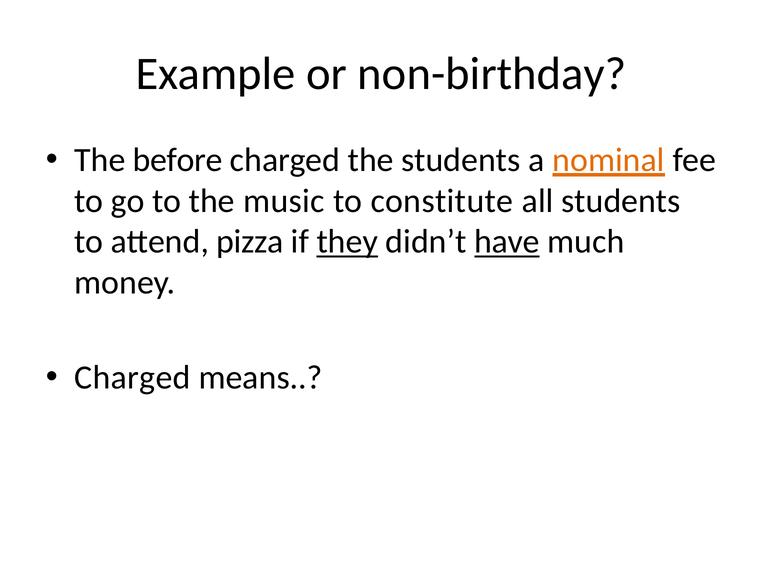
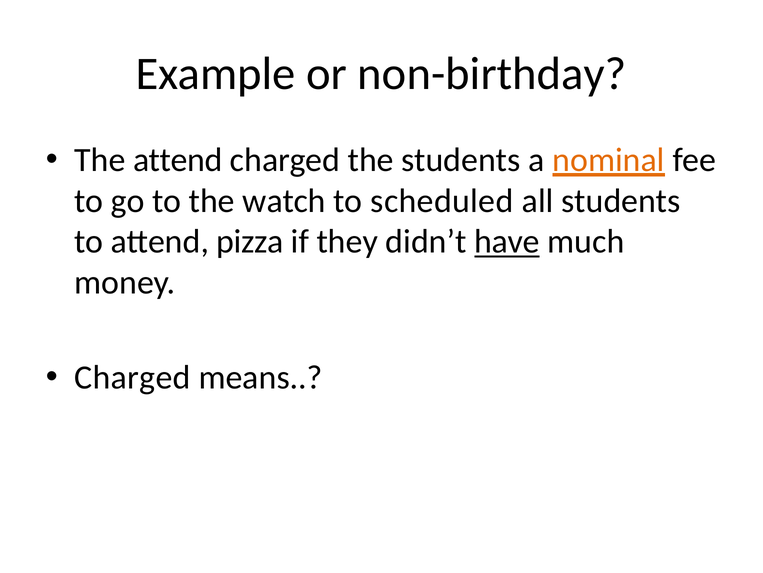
The before: before -> attend (178, 160)
music: music -> watch (284, 201)
constitute: constitute -> scheduled (442, 201)
they underline: present -> none (347, 241)
